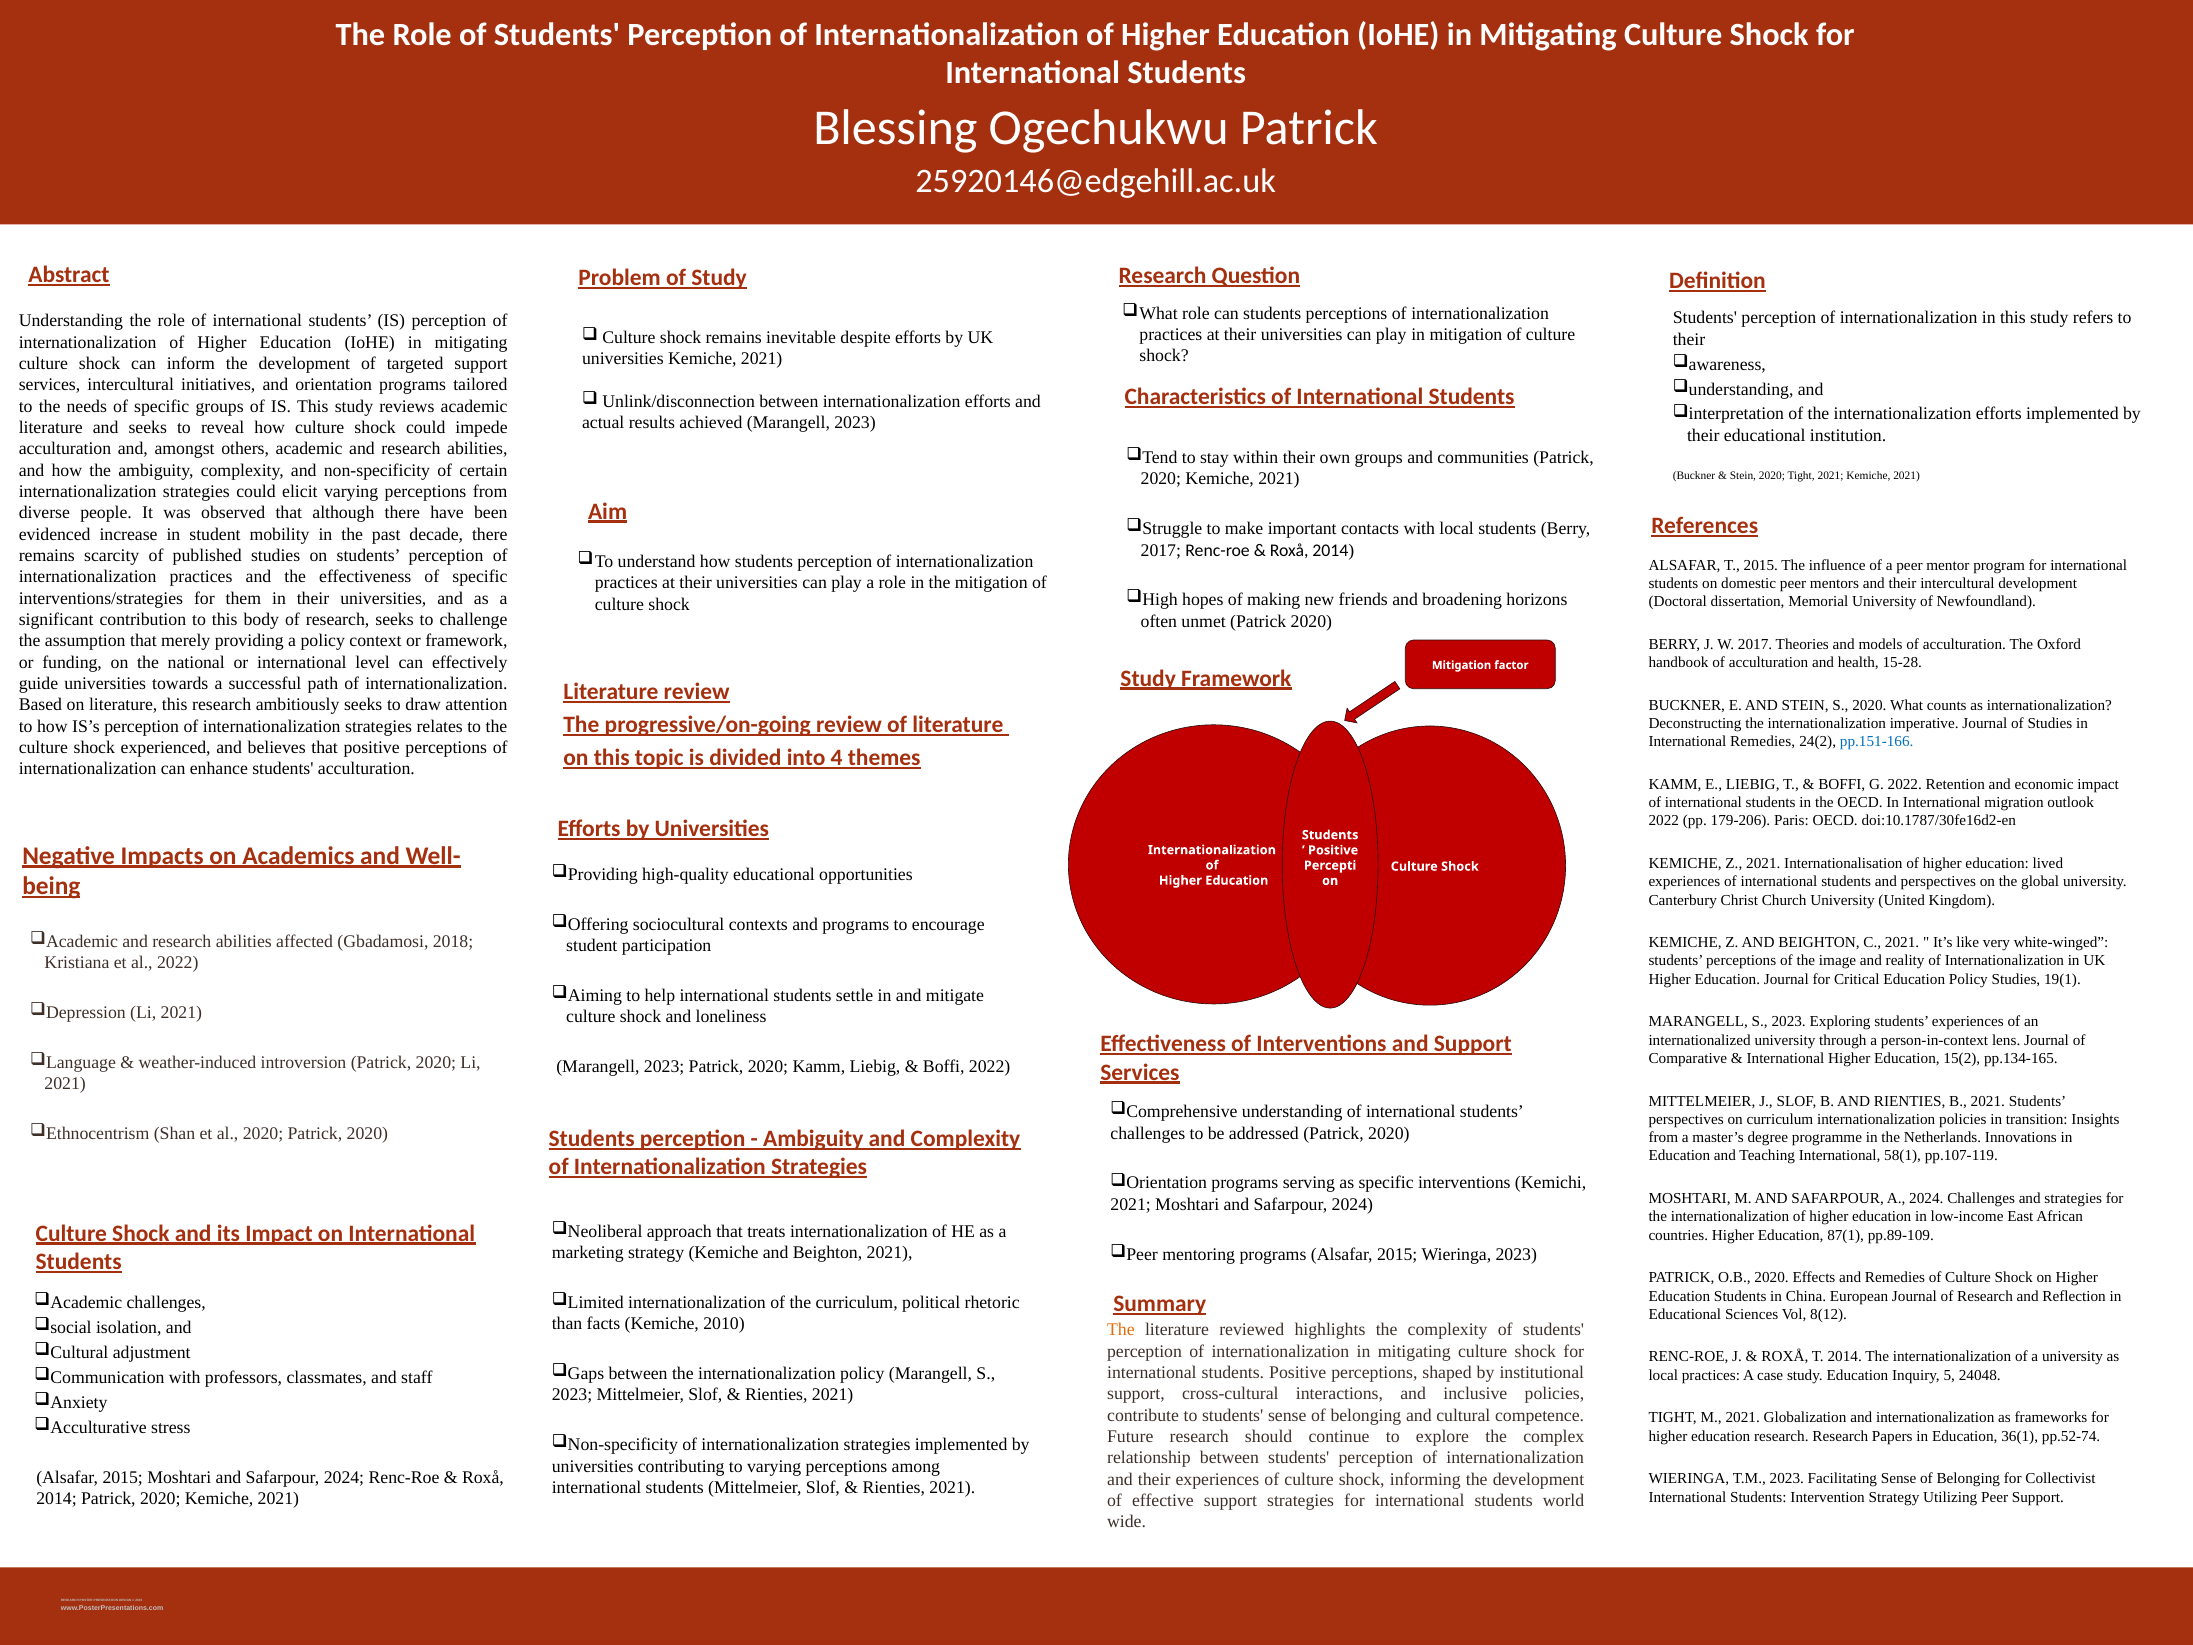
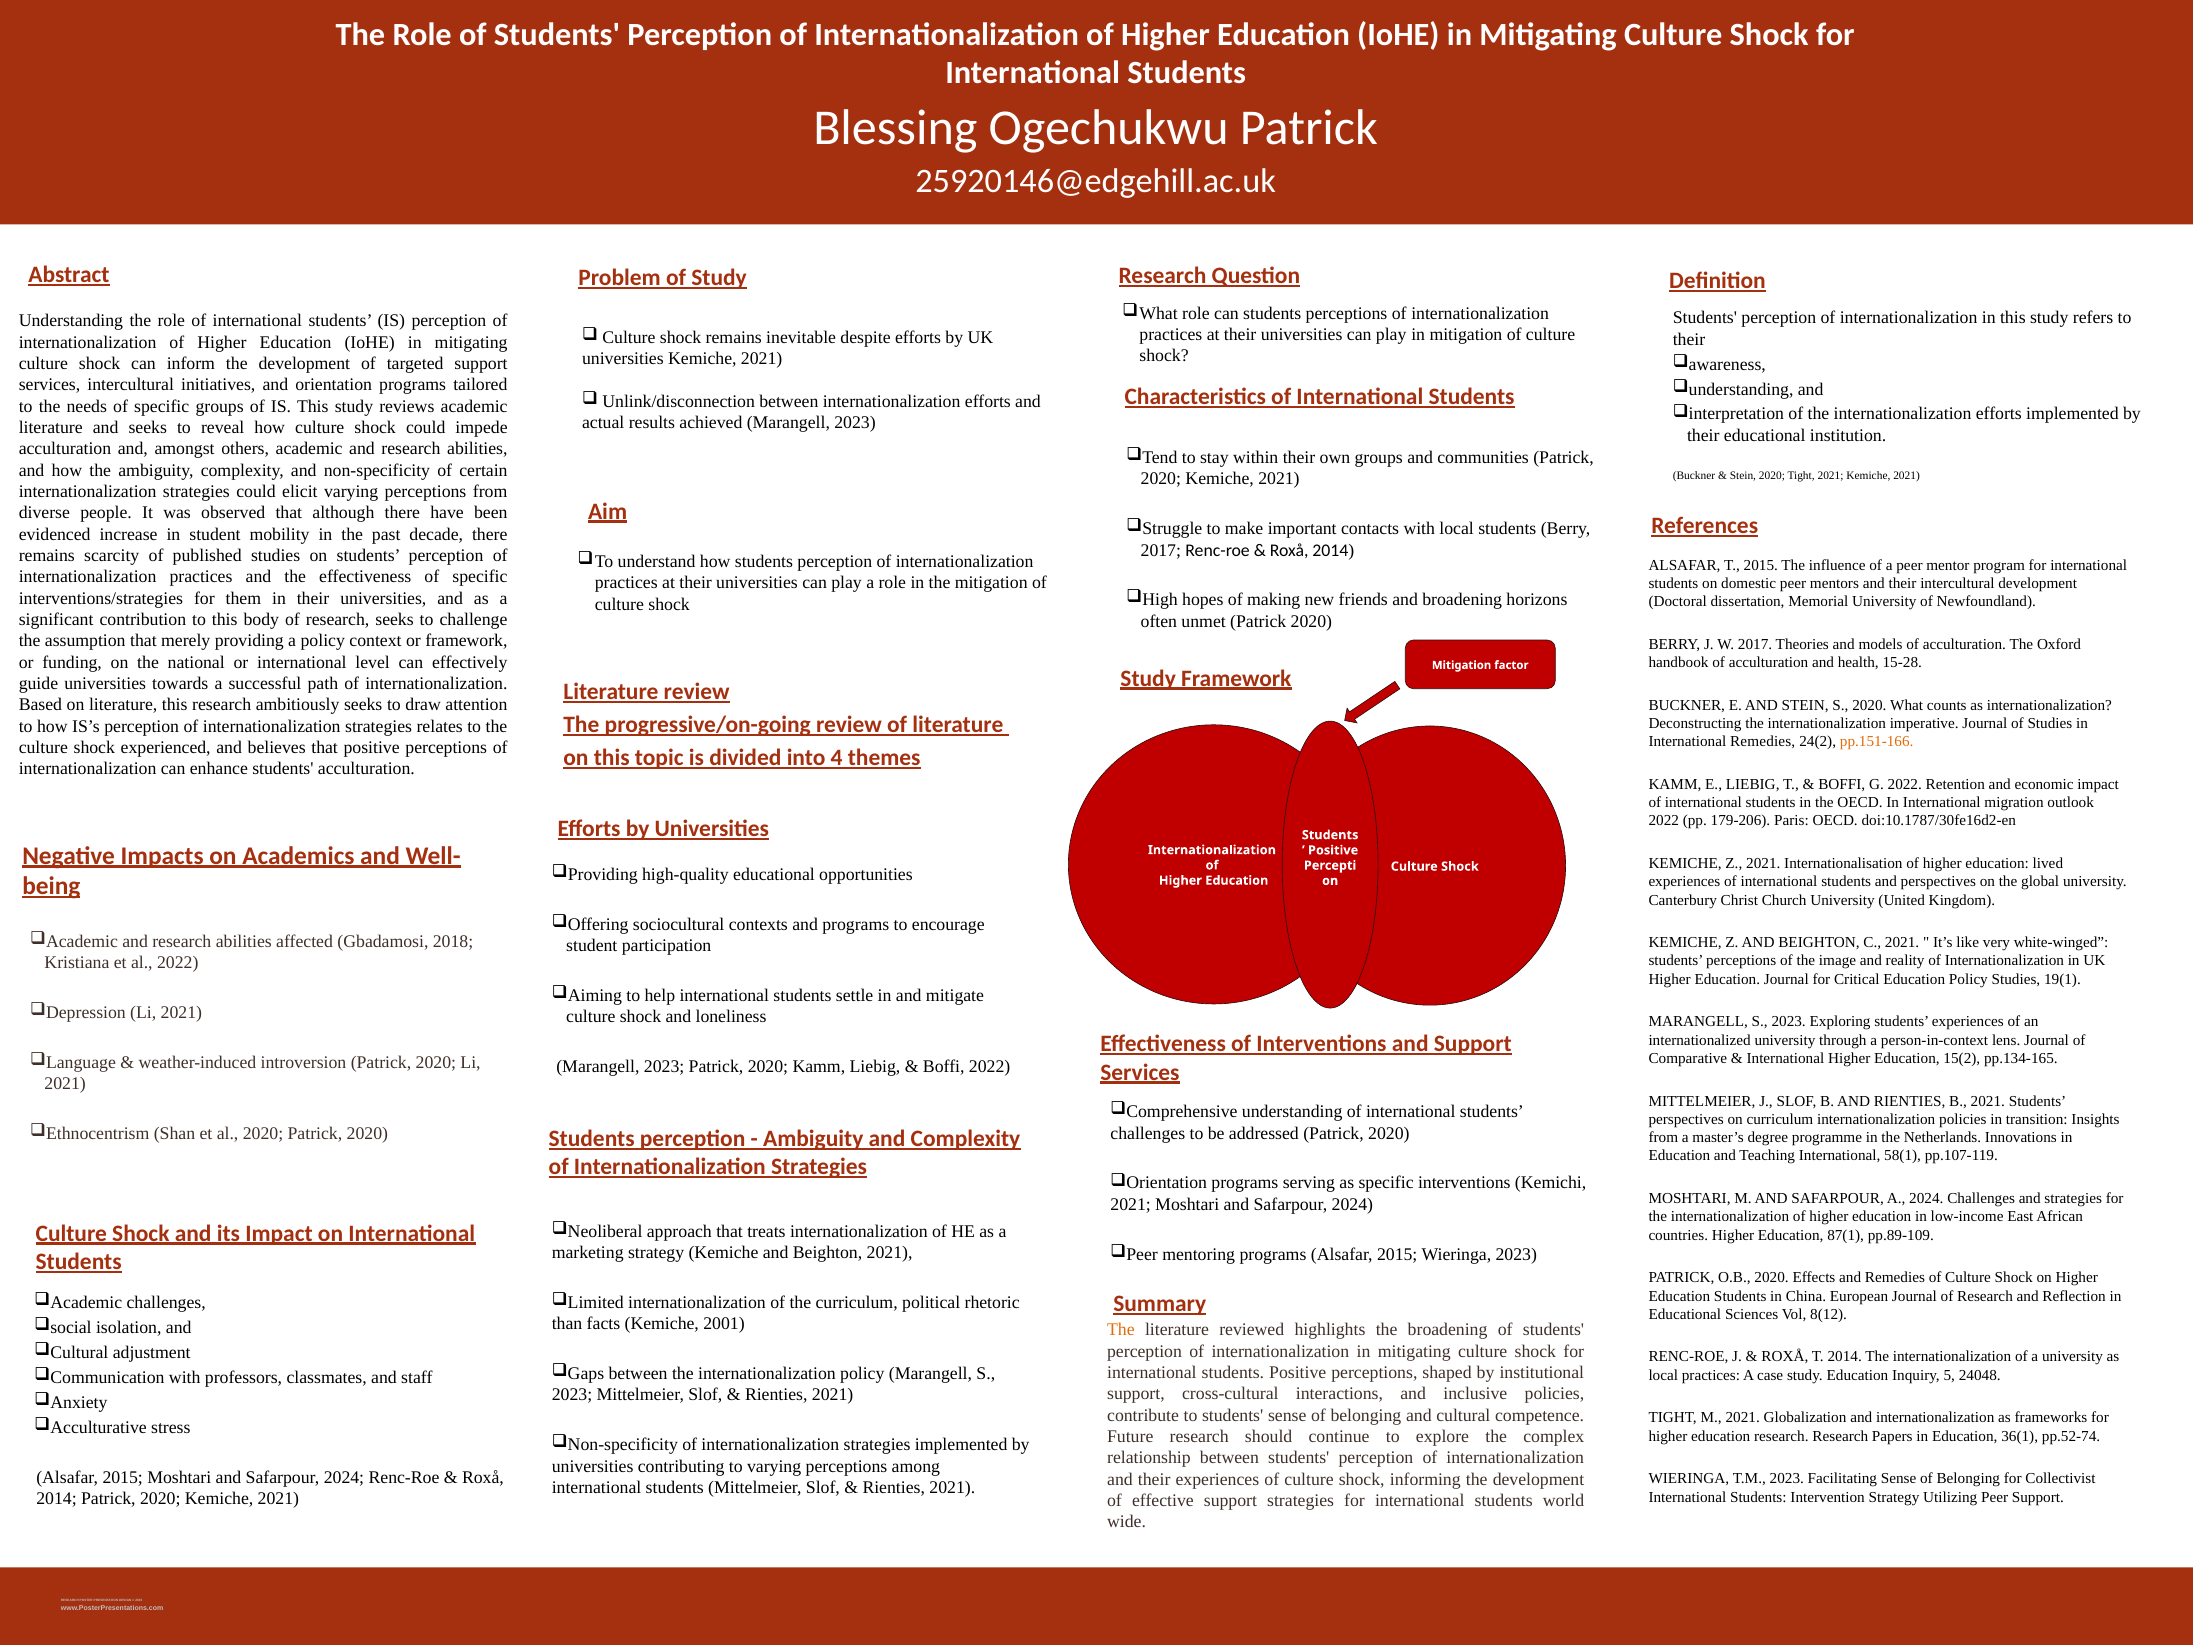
pp.151-166 colour: blue -> orange (1877, 742)
2010: 2010 -> 2001 (724, 1324)
the complexity: complexity -> broadening (1448, 1330)
